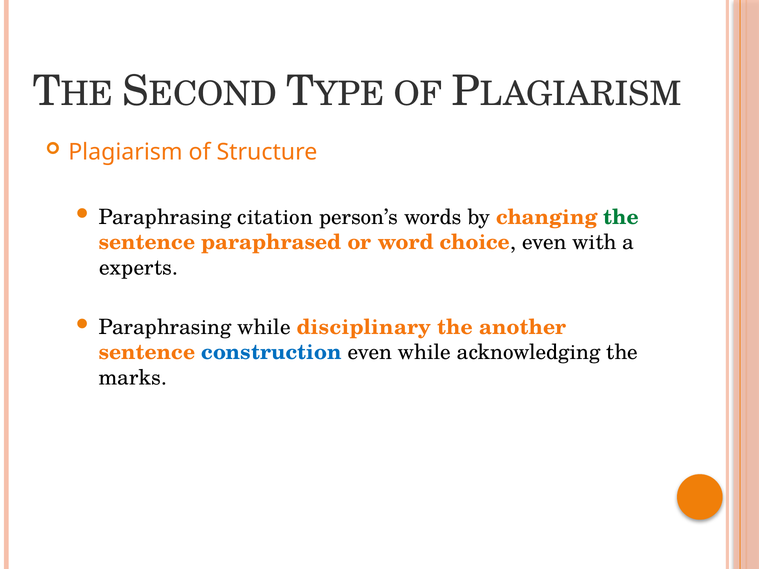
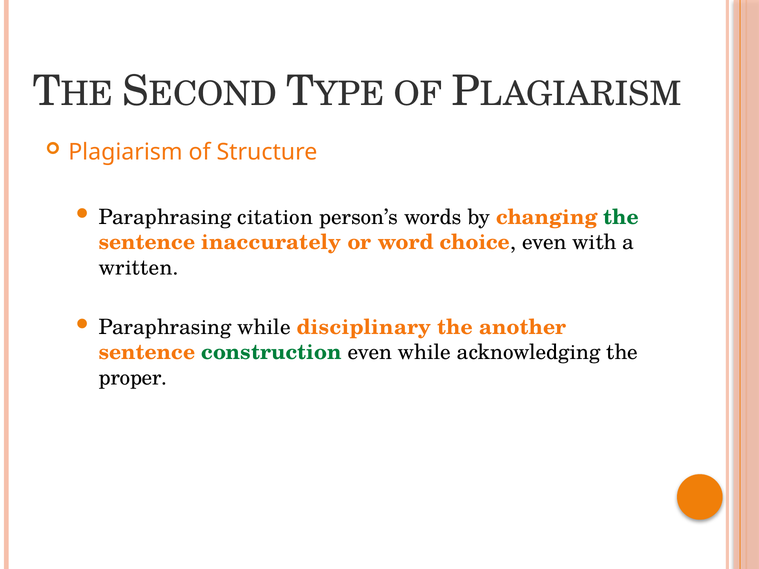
paraphrased: paraphrased -> inaccurately (271, 242)
experts: experts -> written (139, 268)
construction colour: blue -> green (271, 353)
marks: marks -> proper (133, 378)
